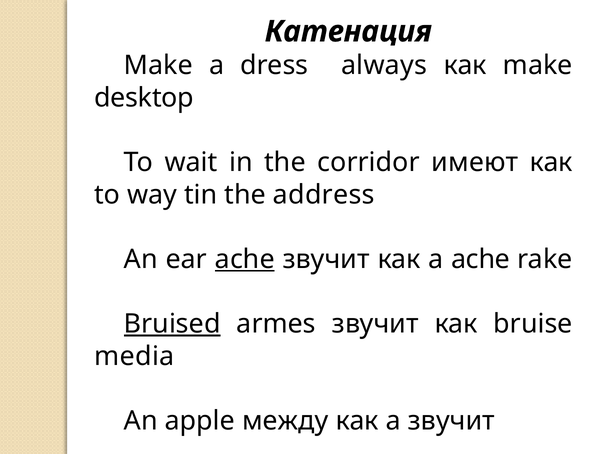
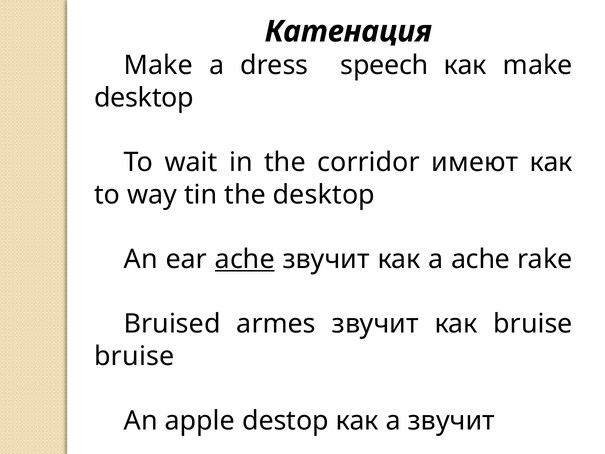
always: always -> speech (384, 66)
the address: address -> desktop (324, 195)
Bruised underline: present -> none (172, 324)
media: media -> bruise (134, 356)
между: между -> destop (285, 421)
